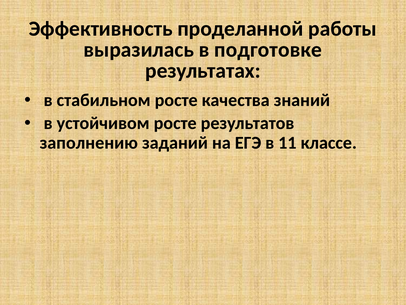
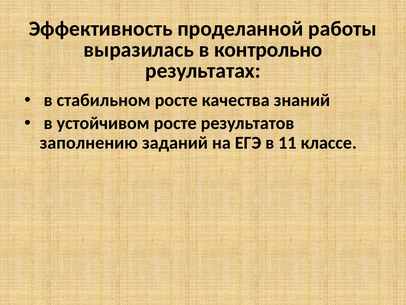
подготовке: подготовке -> контрольно (268, 50)
